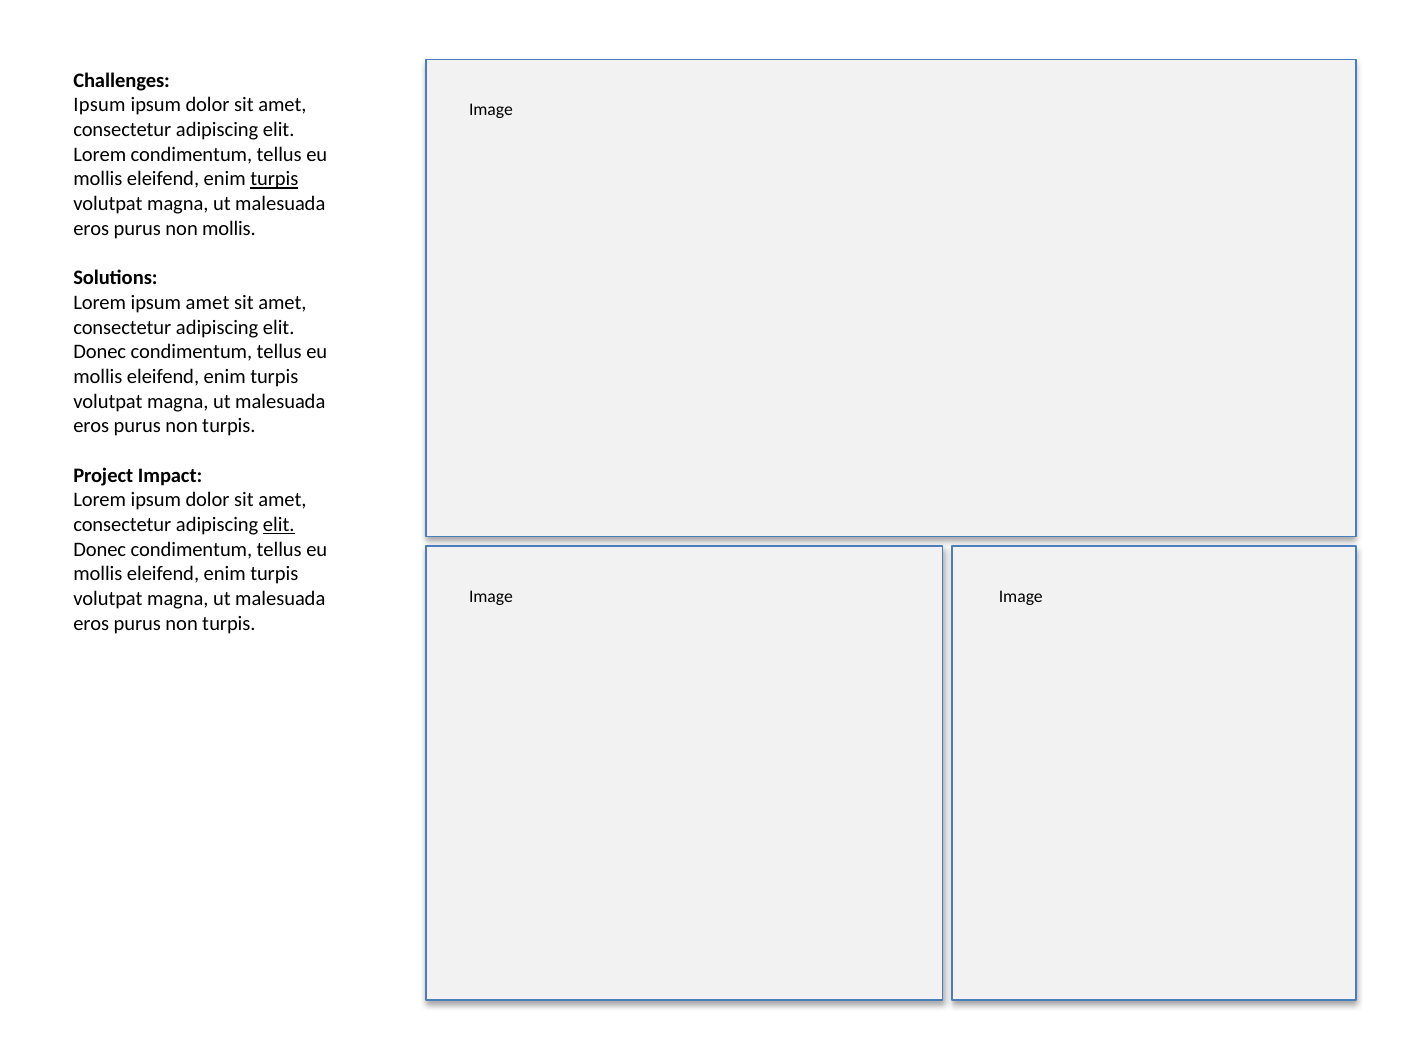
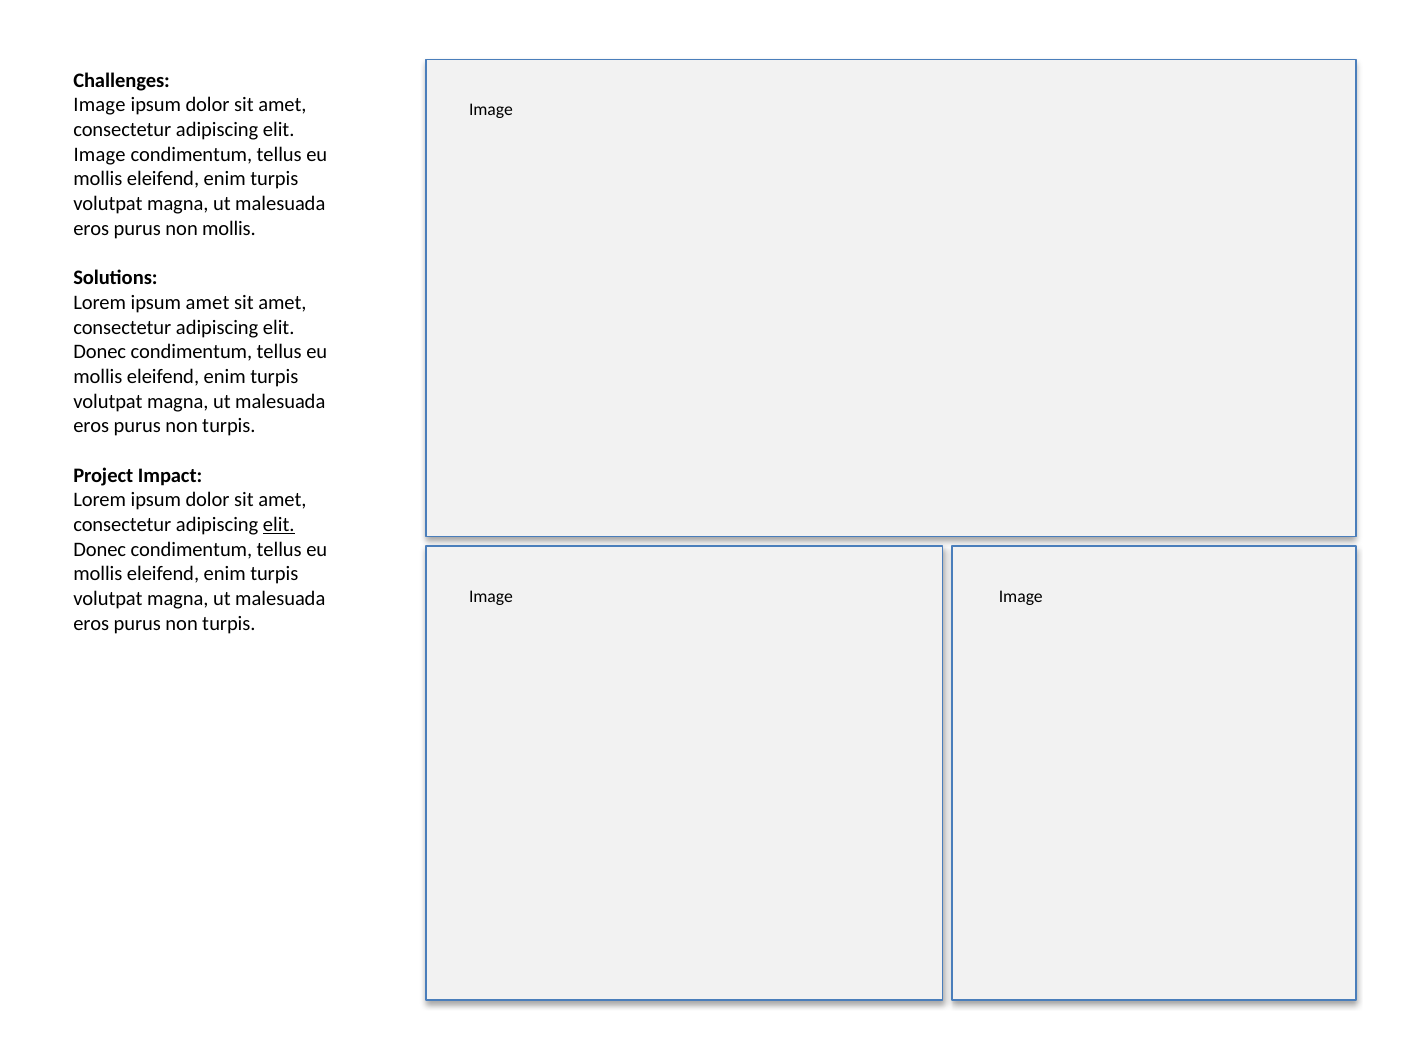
Ipsum: Ipsum -> Image (100, 105)
Lorem: Lorem -> Image (100, 154)
turpis underline: present -> none (274, 179)
